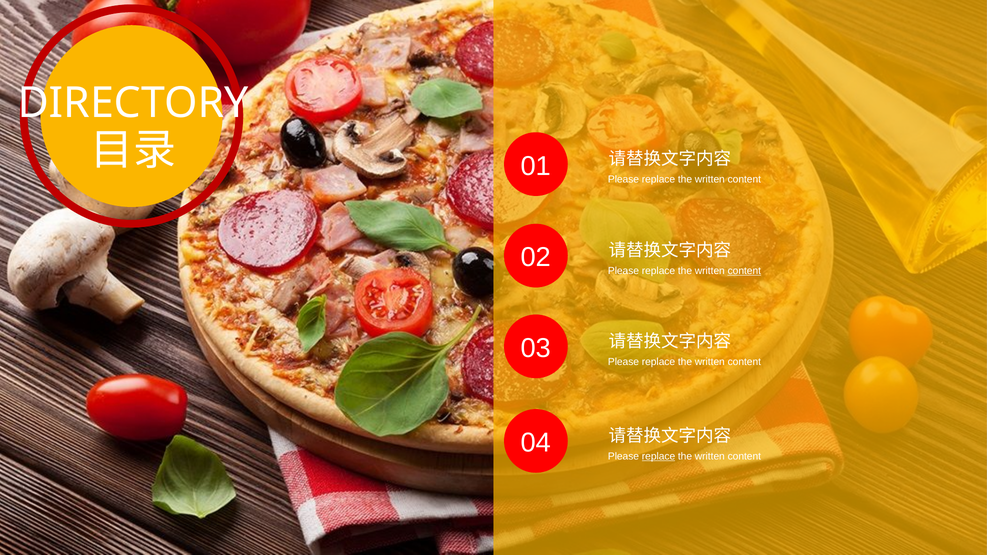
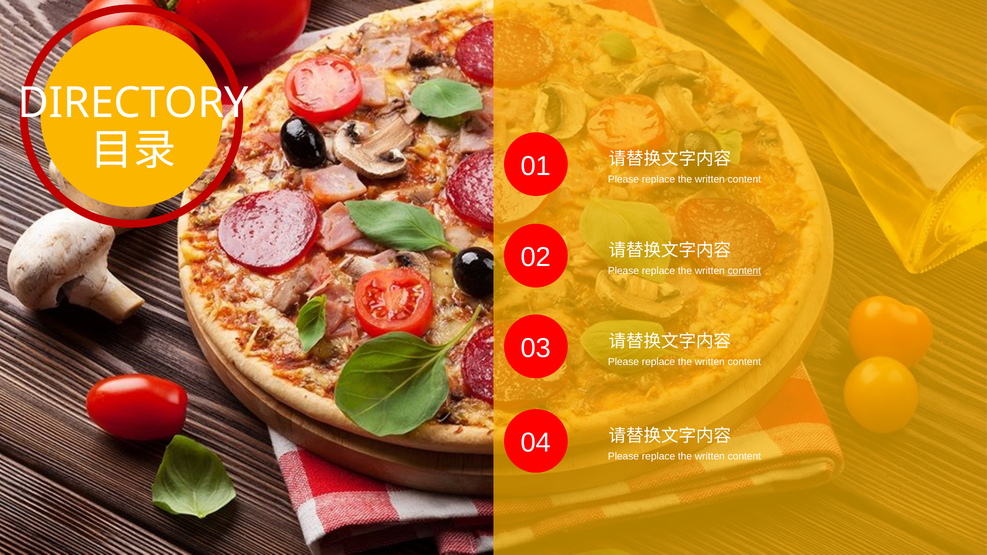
replace underline: present -> none (659, 456)
